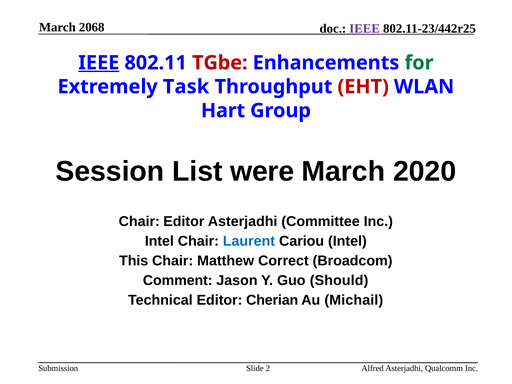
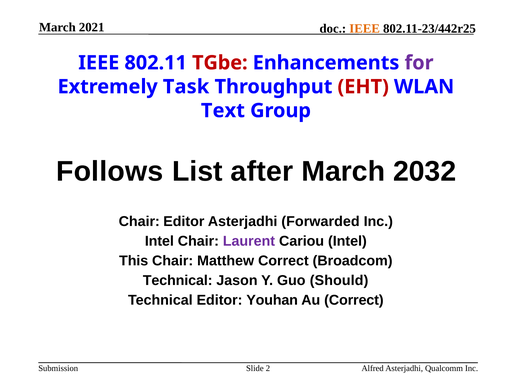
2068: 2068 -> 2021 (92, 27)
IEEE colour: purple -> orange (365, 28)
IEEE underline: present -> none (99, 63)
for colour: green -> purple (419, 63)
Hart: Hart -> Text (223, 111)
Session: Session -> Follows (110, 171)
were: were -> after (262, 171)
2020: 2020 -> 2032 (425, 171)
Committee: Committee -> Forwarded (321, 221)
Laurent colour: blue -> purple (249, 241)
Comment: Comment -> Technical (178, 280)
Cherian: Cherian -> Youhan (272, 300)
Au Michail: Michail -> Correct (354, 300)
